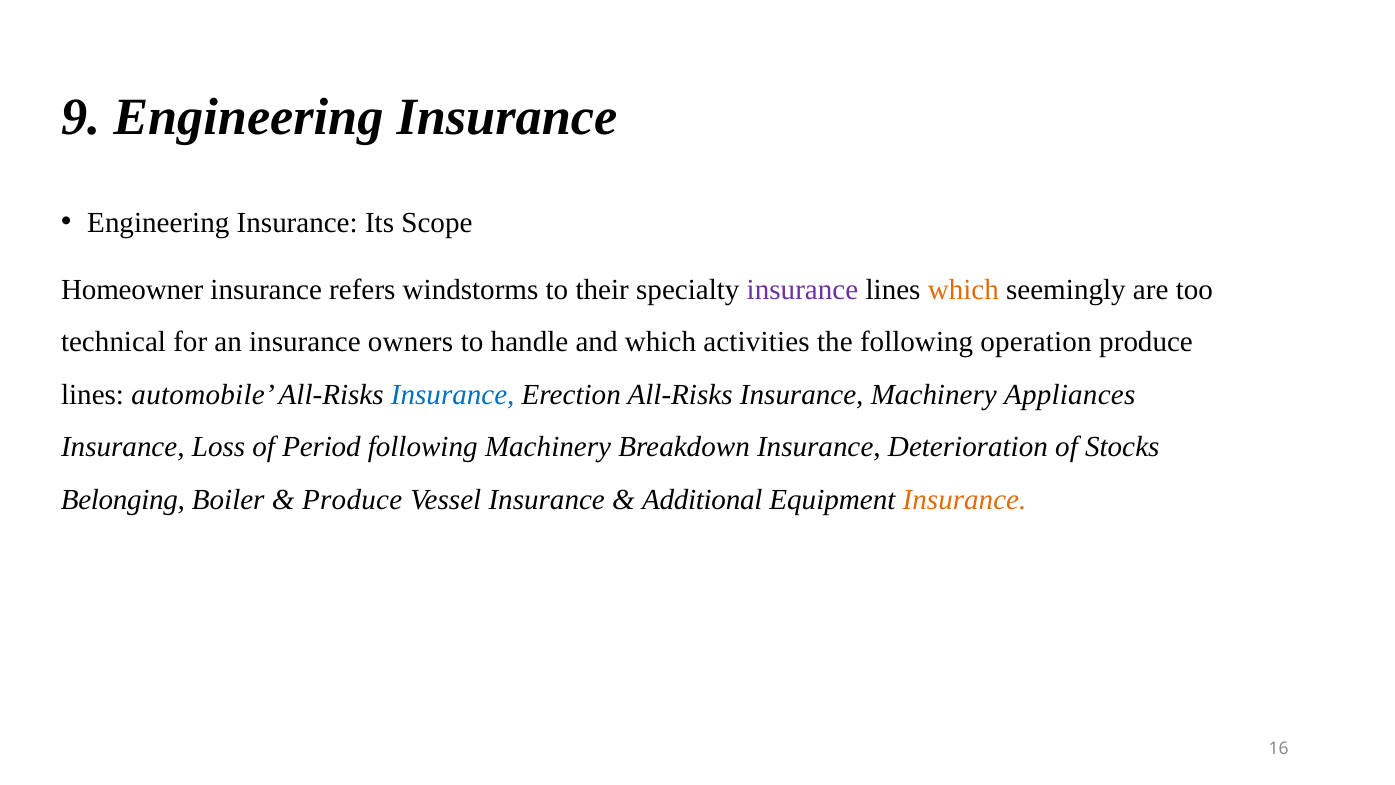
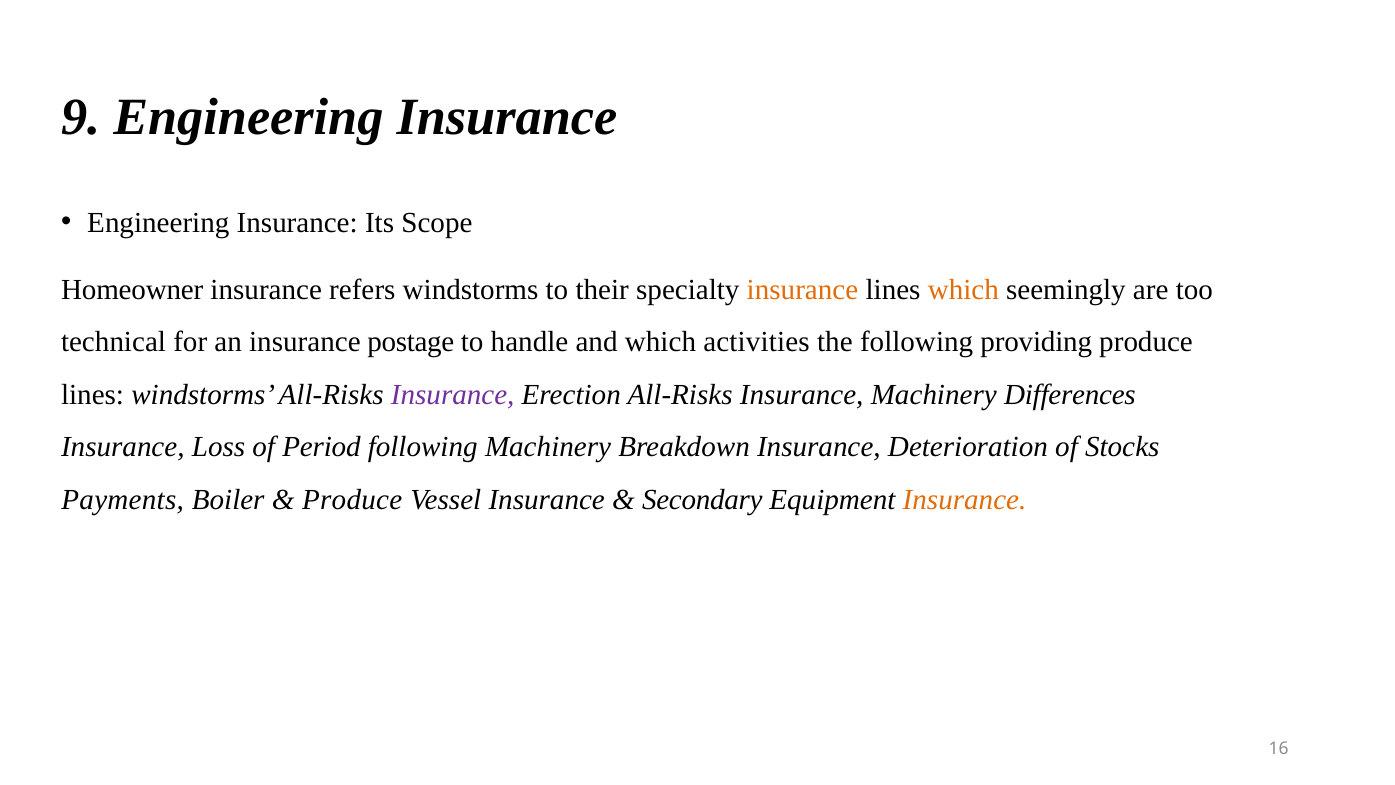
insurance colour: purple -> orange (802, 290)
owners: owners -> postage (411, 342)
operation: operation -> providing (1036, 342)
lines automobile: automobile -> windstorms (203, 394)
Insurance colour: blue -> purple (453, 394)
Appliances: Appliances -> Differences (1070, 394)
Belonging: Belonging -> Payments (123, 499)
Additional: Additional -> Secondary (702, 499)
